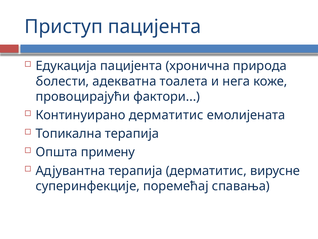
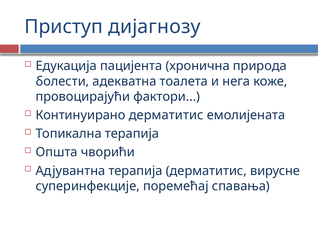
Приступ пацијента: пацијента -> дијагнозу (154, 27)
примену: примену -> чворићи (108, 152)
